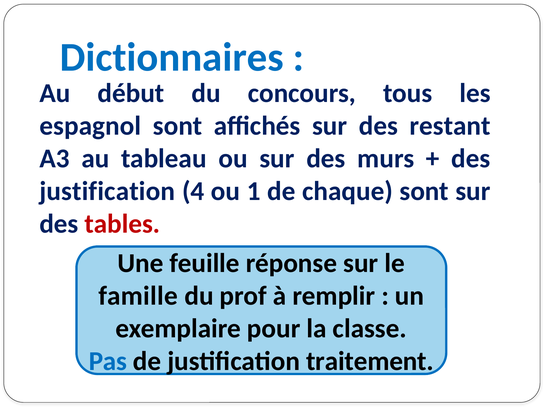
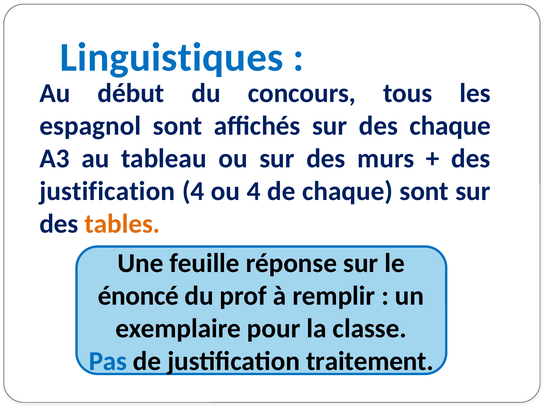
Dictionnaires: Dictionnaires -> Linguistiques (172, 57)
des restant: restant -> chaque (450, 126)
ou 1: 1 -> 4 (254, 191)
tables colour: red -> orange (122, 224)
famille: famille -> énoncé (138, 296)
